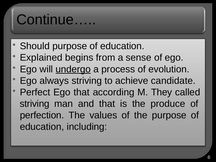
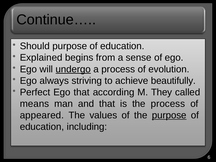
candidate: candidate -> beautifully (173, 81)
striving: striving -> means (34, 104)
the produce: produce -> process (168, 104)
perfection: perfection -> appeared (42, 115)
purpose underline: none -> present (169, 115)
